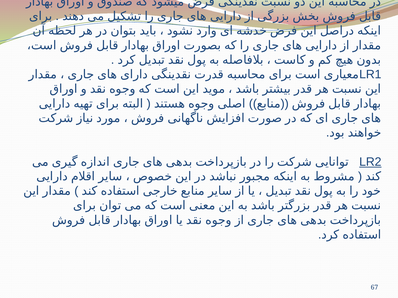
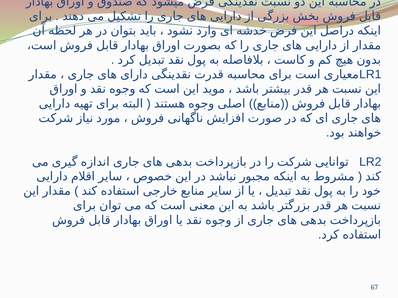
LR2 underline: present -> none (370, 162)
